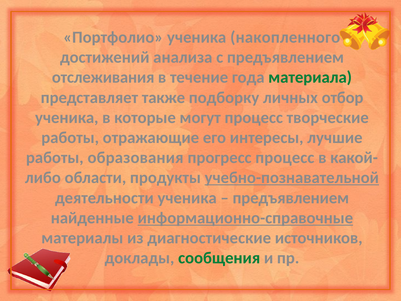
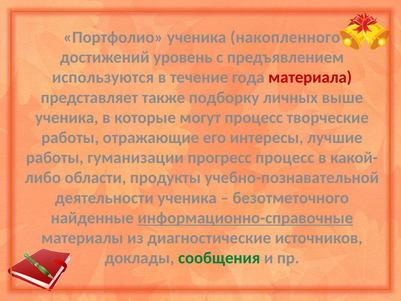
анализа: анализа -> уровень (183, 57)
отслеживания: отслеживания -> используются (103, 77)
материала colour: green -> red (310, 77)
отбор: отбор -> выше (342, 97)
образования: образования -> гуманизации (136, 158)
учебно-познавательной underline: present -> none (292, 178)
предъявлением: предъявлением -> безотметочного (291, 198)
